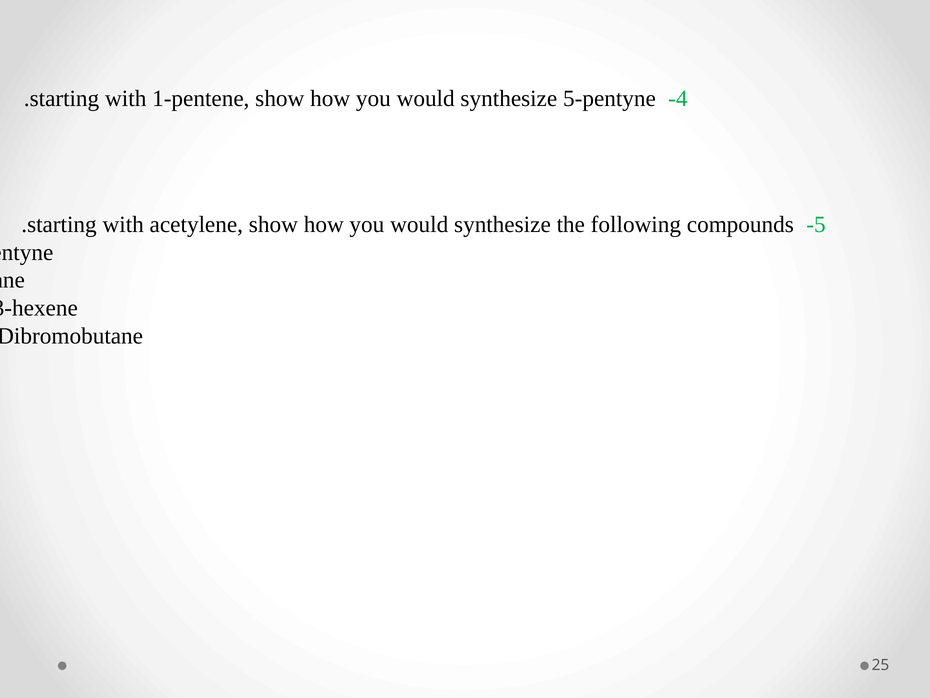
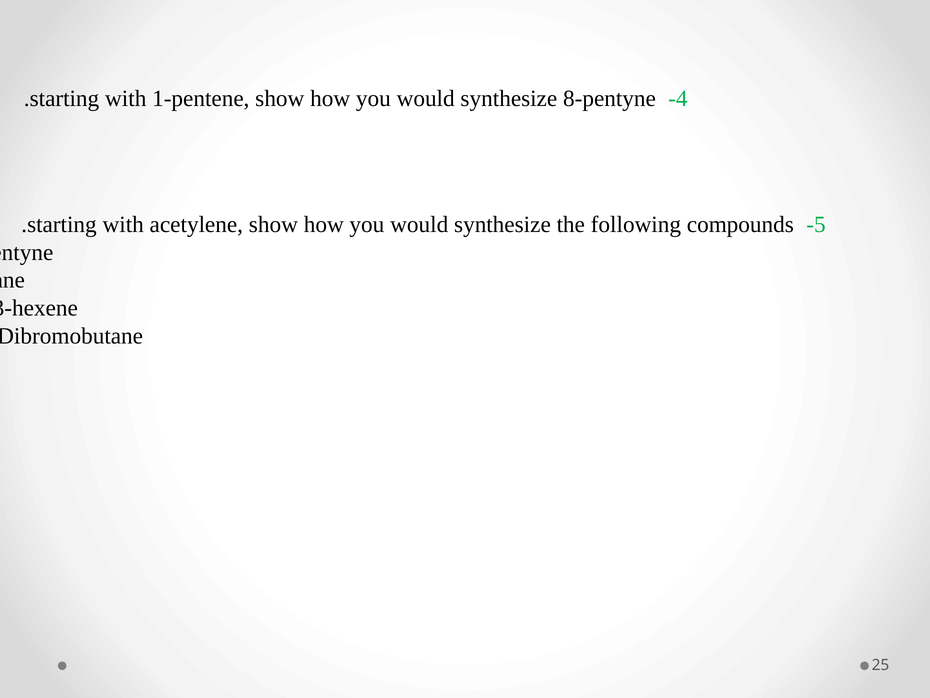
5-pentyne: 5-pentyne -> 8-pentyne (609, 99)
